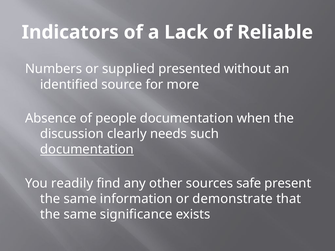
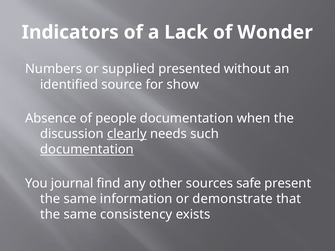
Reliable: Reliable -> Wonder (275, 32)
more: more -> show (183, 85)
clearly underline: none -> present (127, 134)
readily: readily -> journal (72, 183)
significance: significance -> consistency (136, 215)
